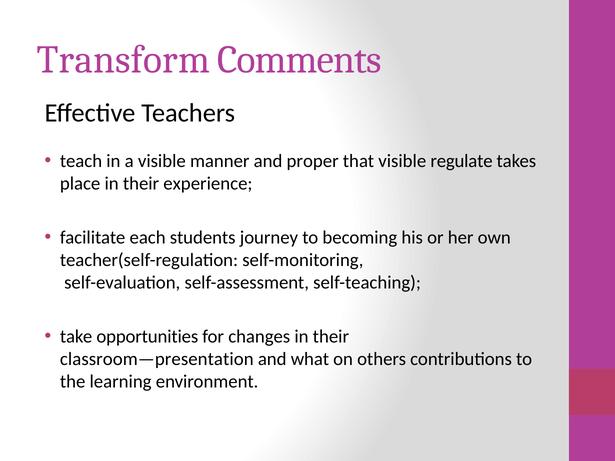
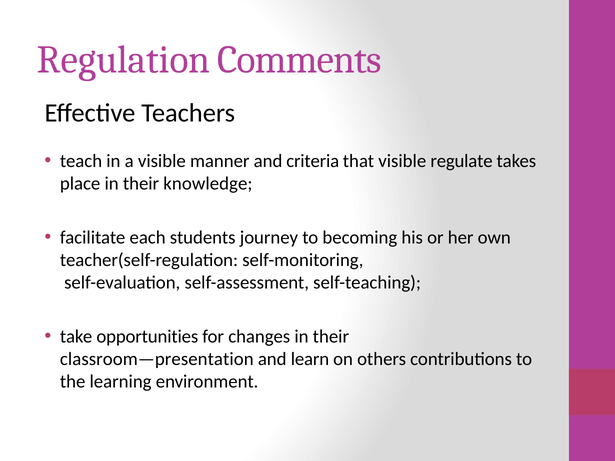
Transform: Transform -> Regulation (124, 60)
proper: proper -> criteria (313, 161)
experience: experience -> knowledge (208, 184)
what: what -> learn (310, 359)
